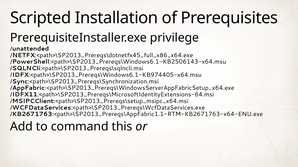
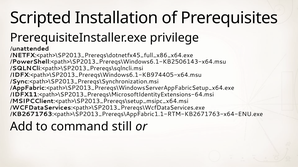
this: this -> still (122, 127)
